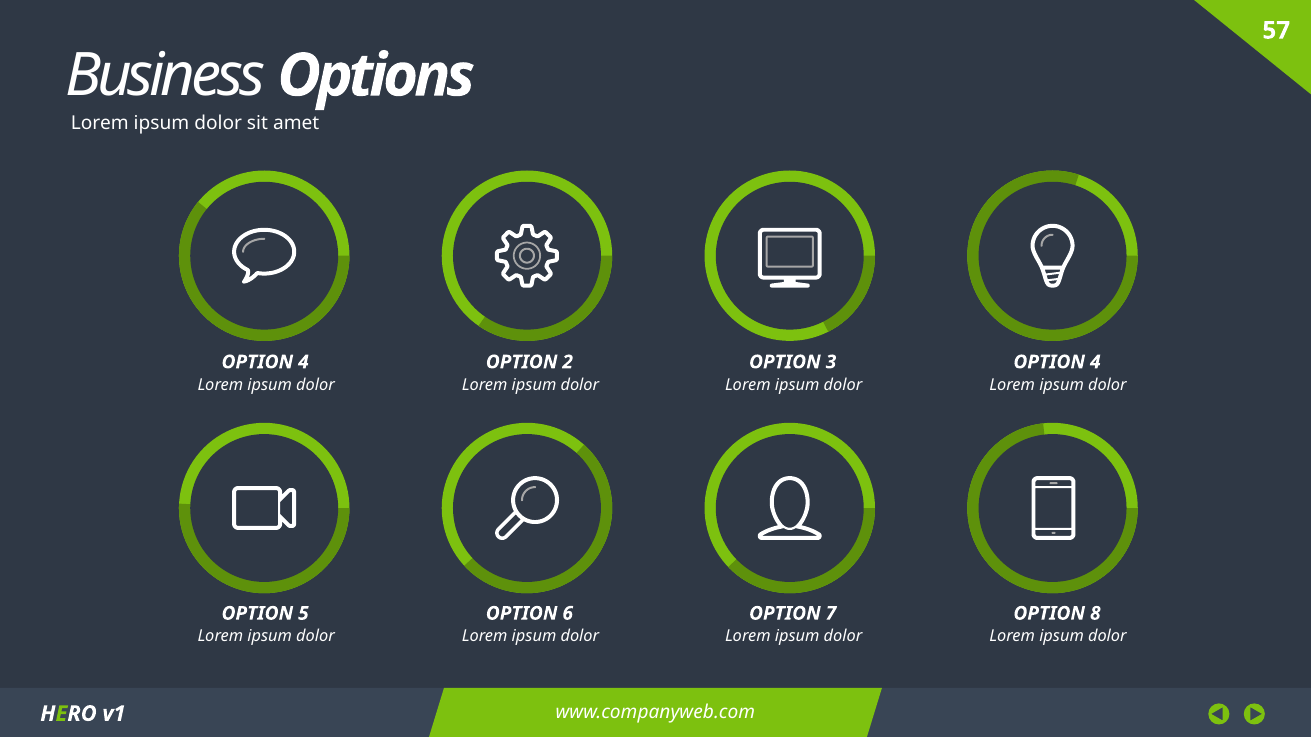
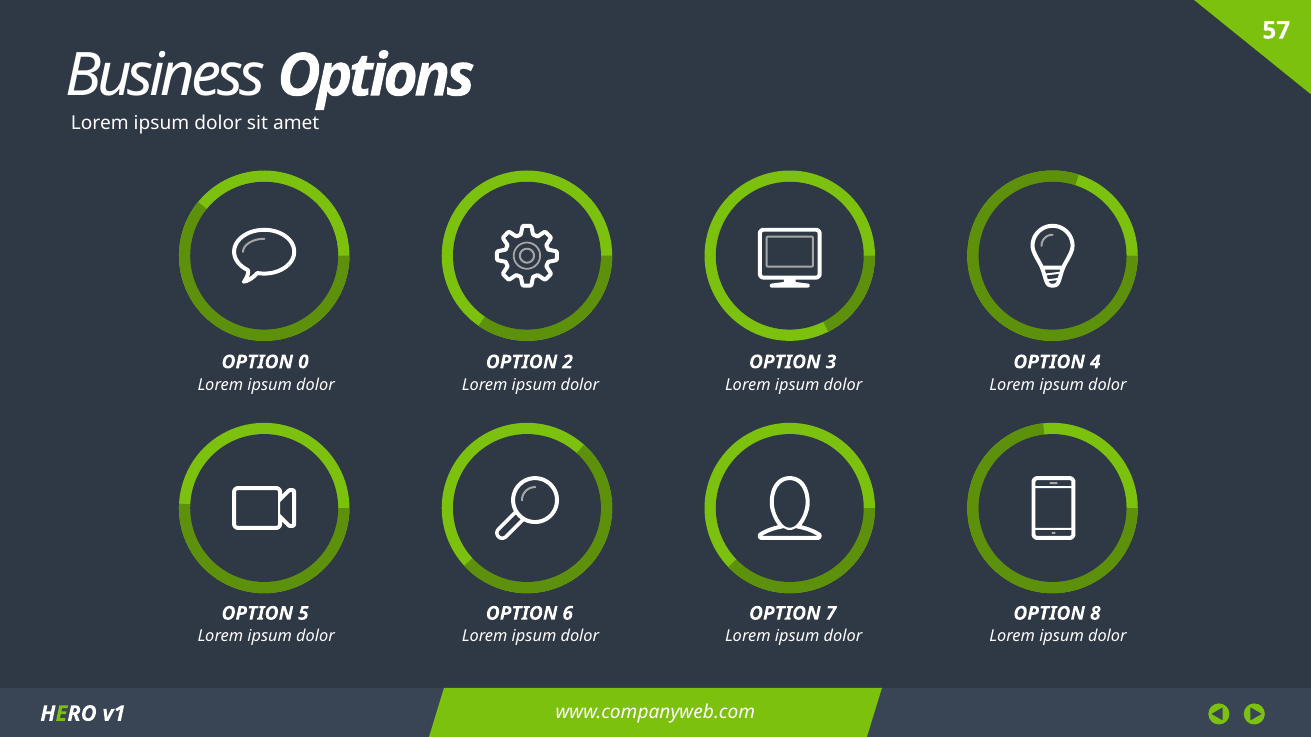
4: 4 -> 0 (303, 362)
